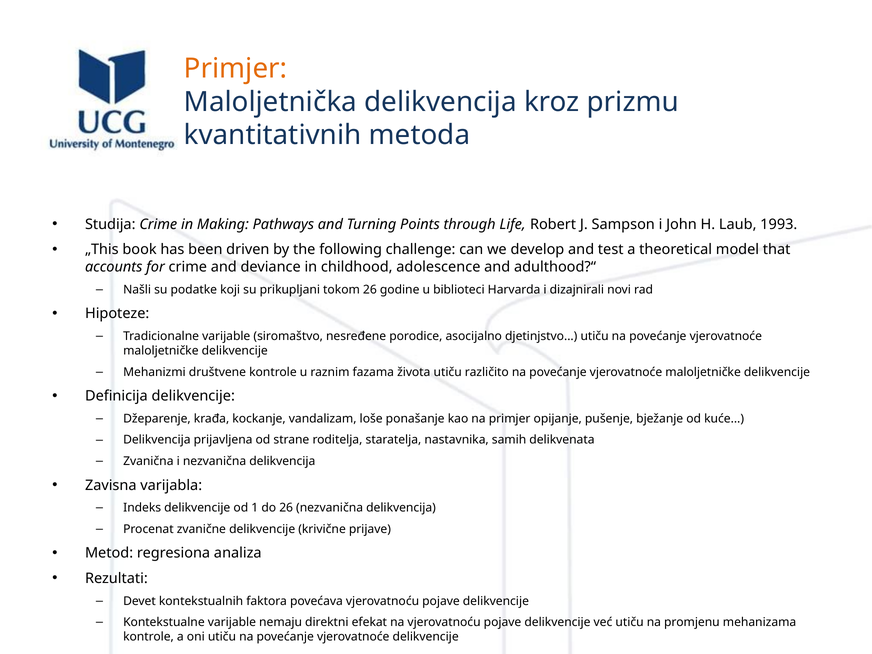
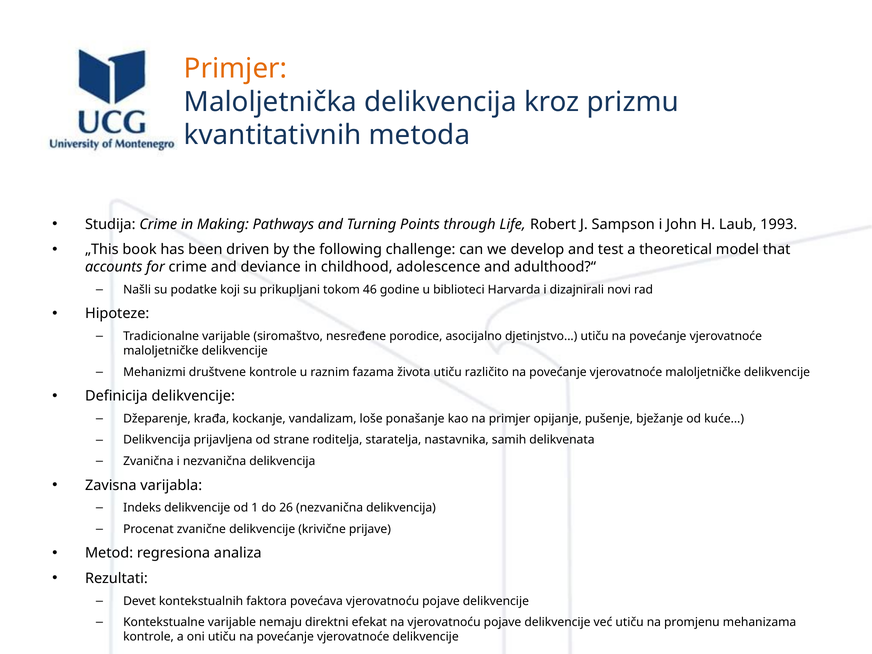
tokom 26: 26 -> 46 (370, 290)
